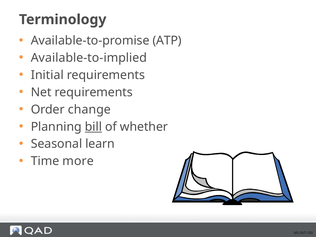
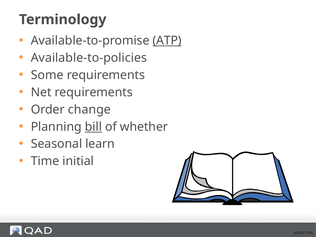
ATP underline: none -> present (167, 41)
Available-to-implied: Available-to-implied -> Available-to-policies (89, 58)
Initial: Initial -> Some (47, 75)
more: more -> initial (78, 161)
